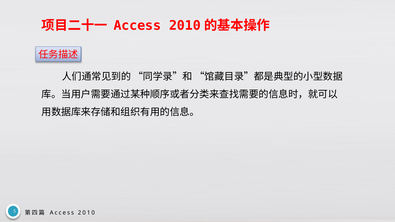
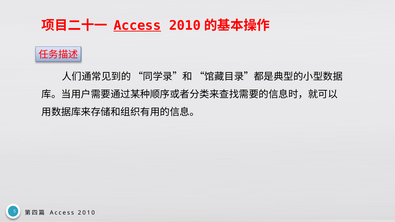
Access underline: none -> present (137, 26)
